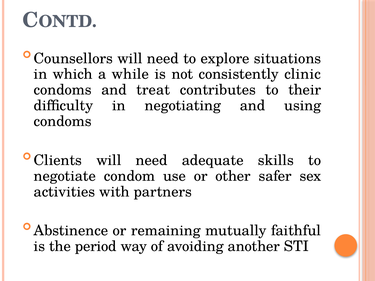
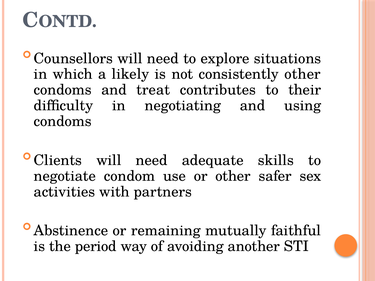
while: while -> likely (130, 74)
consistently clinic: clinic -> other (303, 74)
